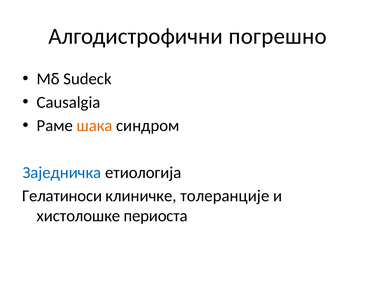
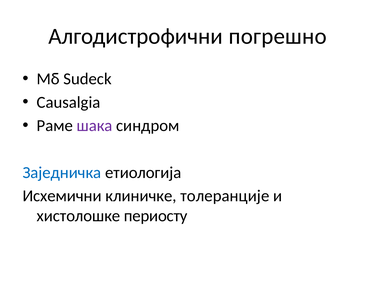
шака colour: orange -> purple (95, 126)
Гелатиноси: Гелатиноси -> Исхемични (62, 196)
периоста: периоста -> периосту (156, 216)
